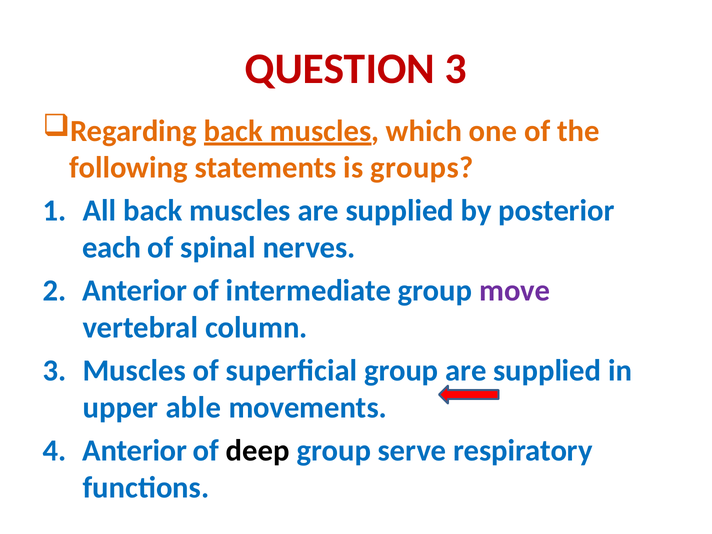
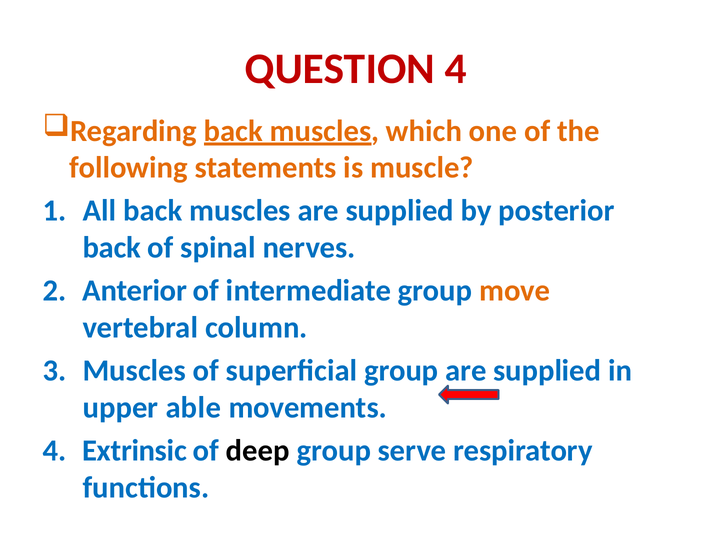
QUESTION 3: 3 -> 4 (456, 69)
groups: groups -> muscle (422, 168)
each: each -> back (112, 248)
move colour: purple -> orange (515, 291)
Anterior: Anterior -> Extrinsic (135, 451)
